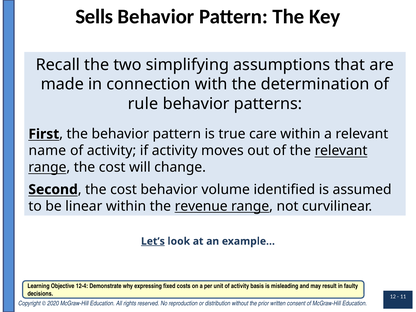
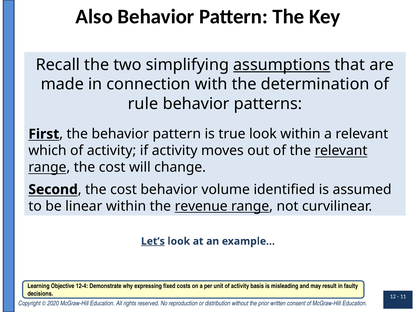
Sells: Sells -> Also (94, 17)
assumptions underline: none -> present (282, 65)
true care: care -> look (263, 134)
name: name -> which (47, 151)
